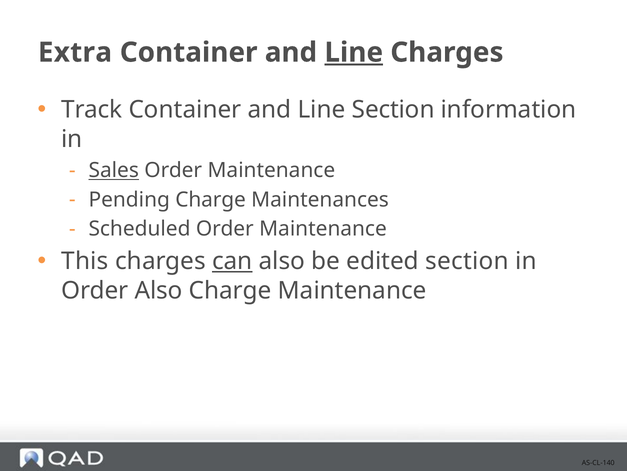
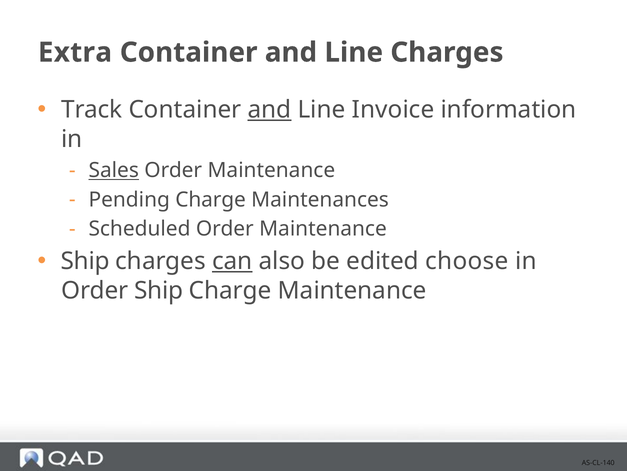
Line underline: present -> none (354, 52)
and underline: none -> present (269, 110)
Line Section: Section -> Invoice (393, 110)
This: This -> Ship (85, 261)
edited section: section -> choose (467, 261)
Order Also: Also -> Ship (159, 290)
